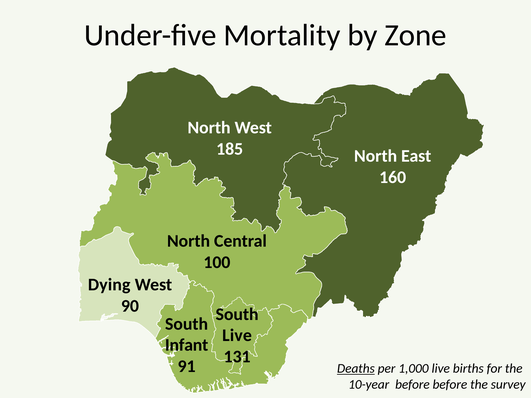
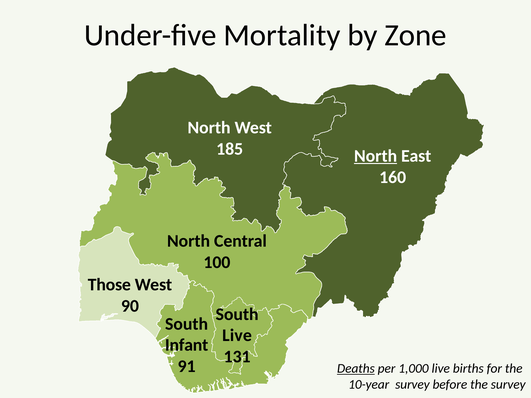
North underline: none -> present (376, 156)
Dying: Dying -> Those (109, 285)
10-year before: before -> survey (412, 385)
